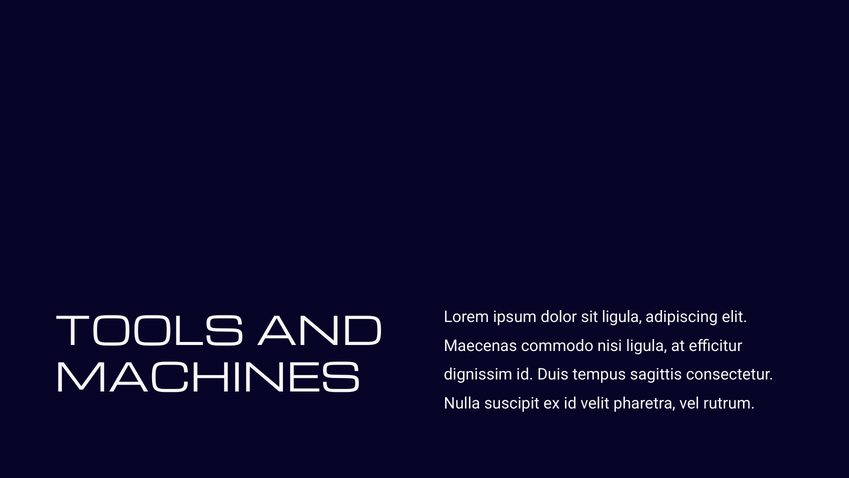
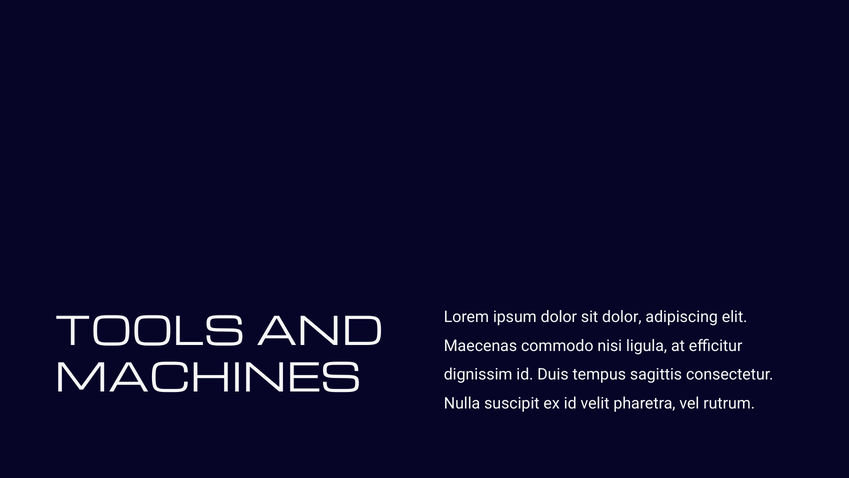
sit ligula: ligula -> dolor (622, 317)
